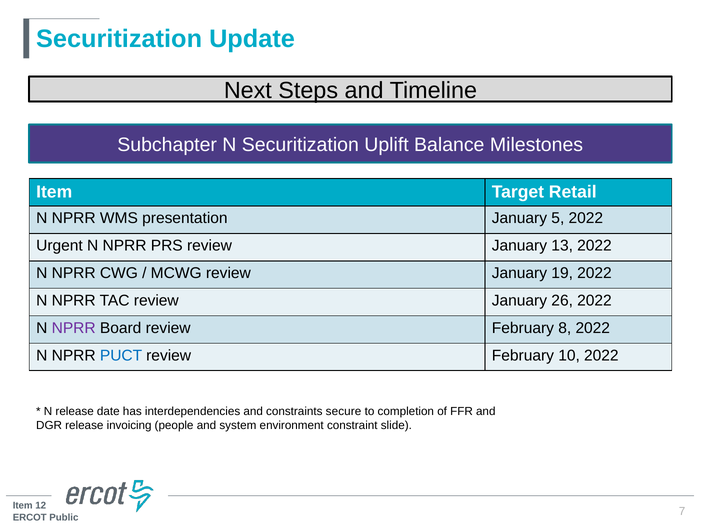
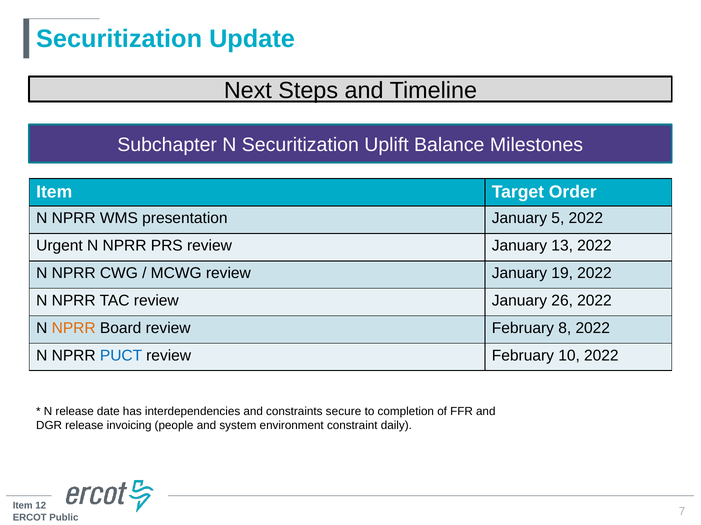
Retail: Retail -> Order (573, 192)
NPRR colour: purple -> orange (74, 329)
slide: slide -> daily (396, 426)
